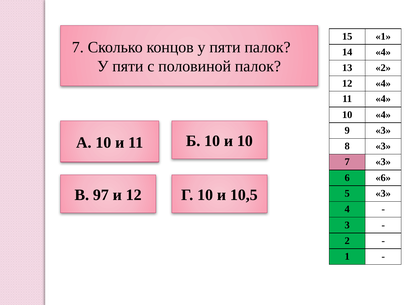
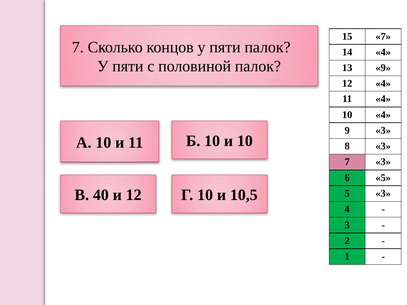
15 1: 1 -> 7 (383, 36)
13 2: 2 -> 9 (383, 68)
6 6: 6 -> 5 (383, 178)
97: 97 -> 40 (101, 195)
